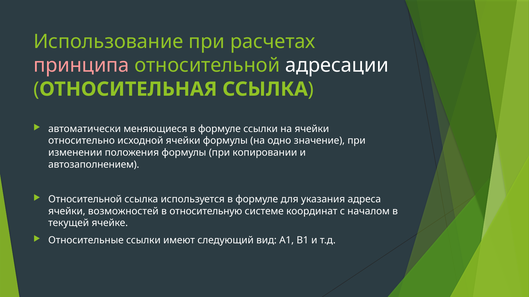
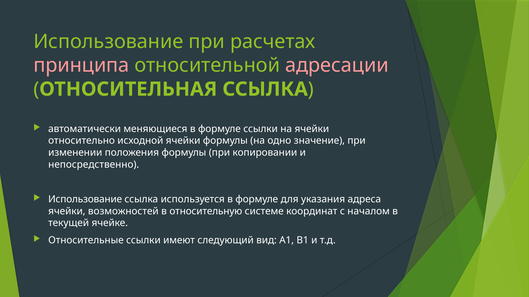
адресации colour: white -> pink (337, 66)
автозаполнением: автозаполнением -> непосредственно (94, 165)
Относительной: Относительной -> Использование (85, 200)
